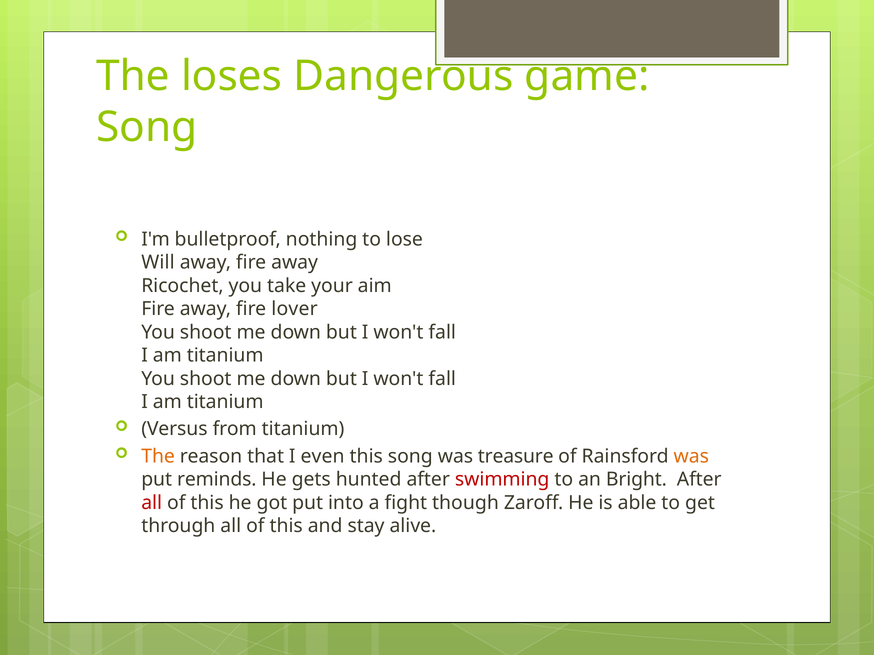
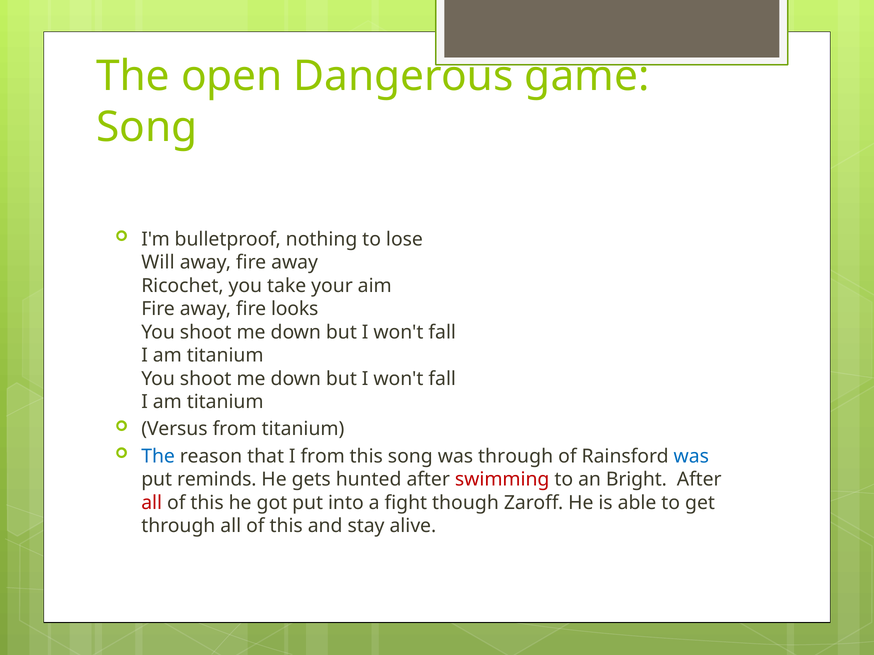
loses: loses -> open (232, 77)
lover: lover -> looks (295, 309)
The colour: orange -> blue (158, 457)
I even: even -> from (323, 457)
was treasure: treasure -> through (516, 457)
was colour: orange -> blue (691, 457)
